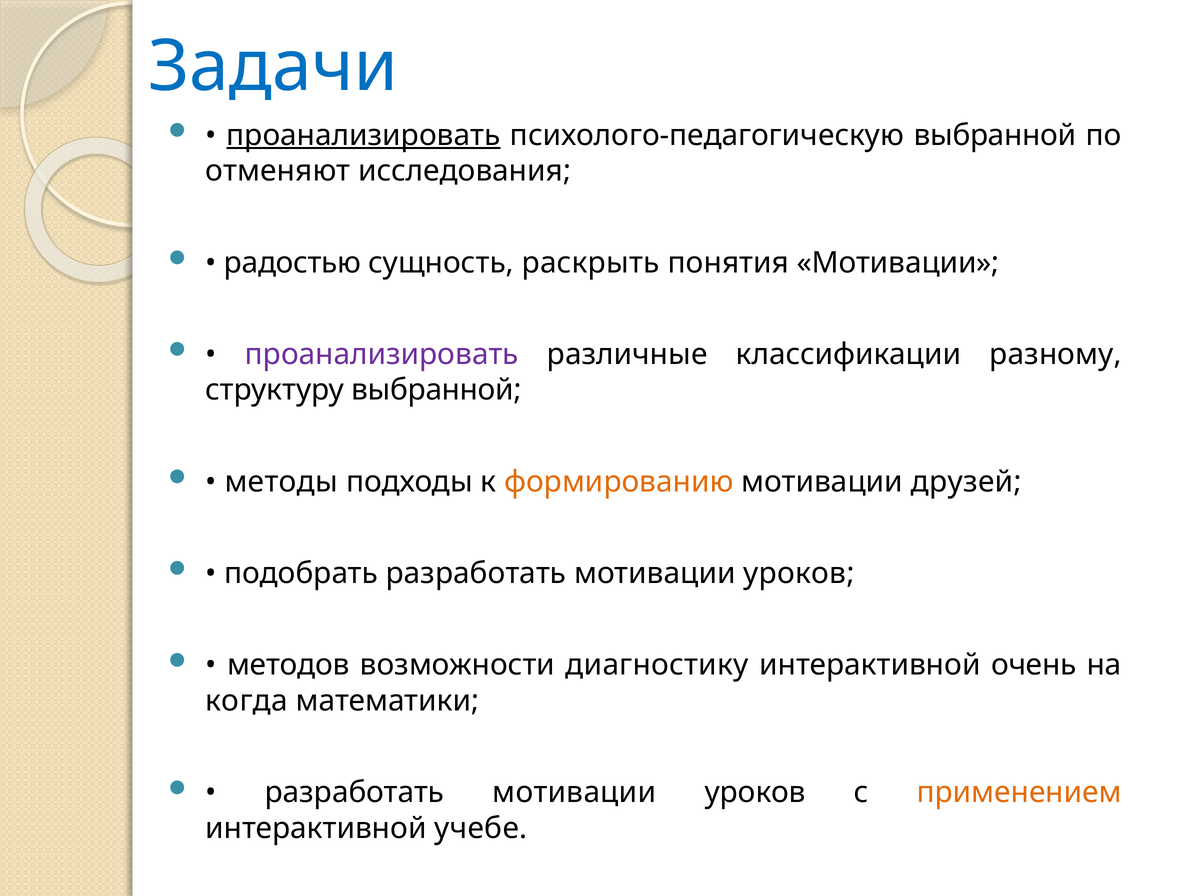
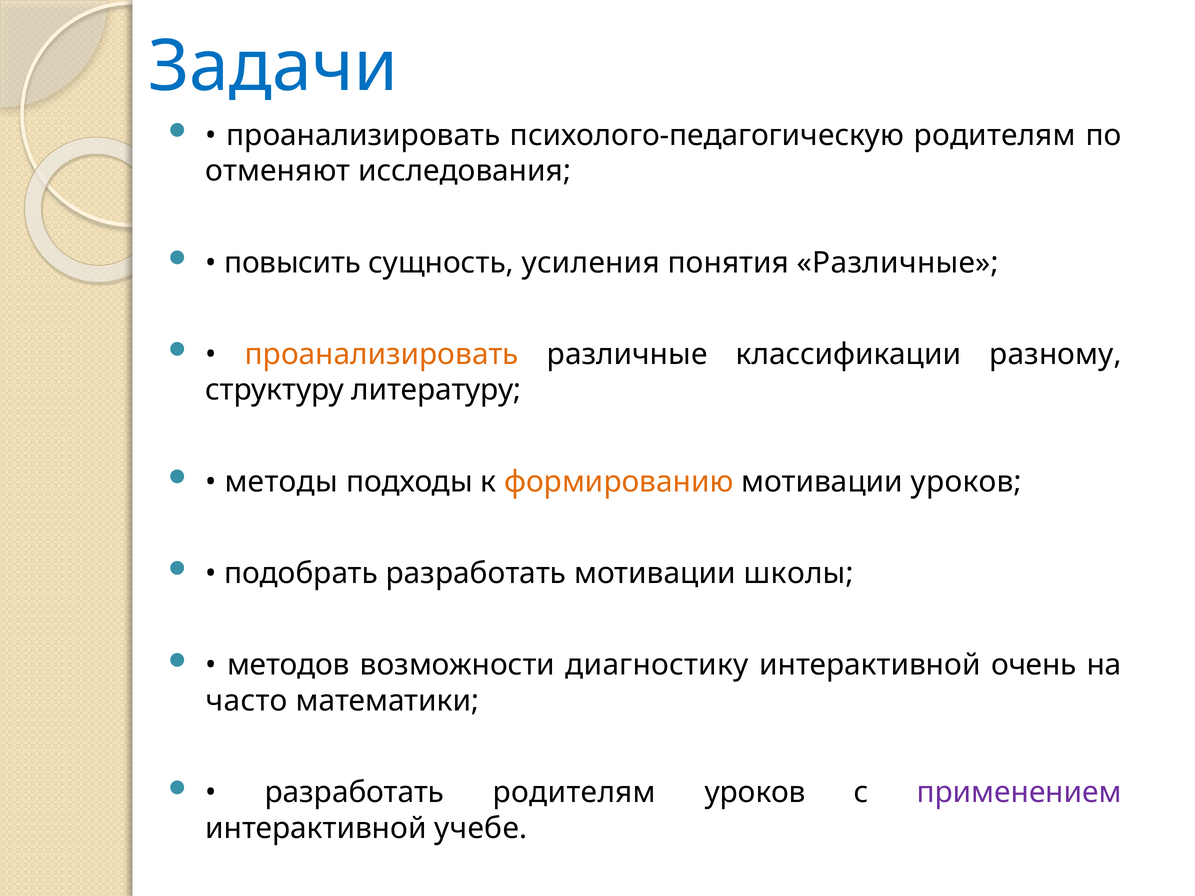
проанализировать underline: present -> none (363, 135)
психолого-педагогическую выбранной: выбранной -> родителям (995, 135)
радостью: радостью -> повысить (293, 263)
раскрыть: раскрыть -> усиления (591, 263)
понятия Мотивации: Мотивации -> Различные (898, 263)
проанализировать colour: purple -> orange (382, 354)
структуру выбранной: выбранной -> литературу (436, 390)
мотивации друзей: друзей -> уроков (966, 482)
уроков: уроков -> школы (799, 574)
когда: когда -> часто (247, 701)
мотивации: мотивации -> родителям (574, 793)
применением colour: orange -> purple (1019, 793)
